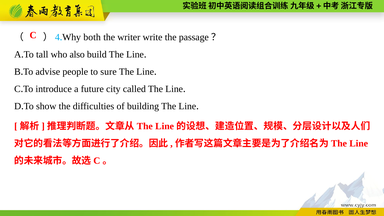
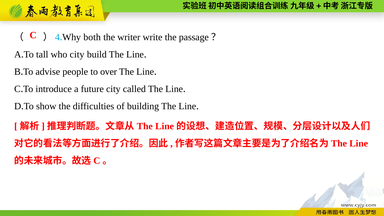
who also: also -> city (77, 54)
sure: sure -> over (109, 72)
